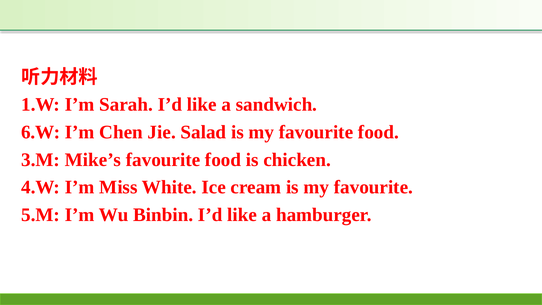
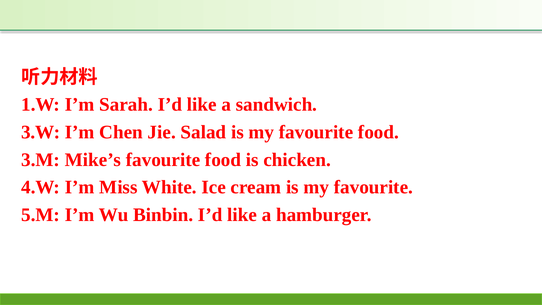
6.W: 6.W -> 3.W (41, 132)
